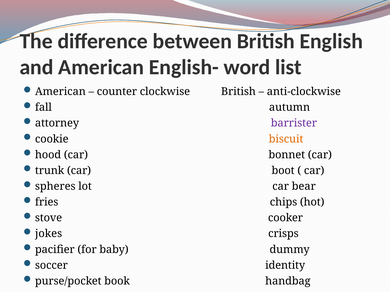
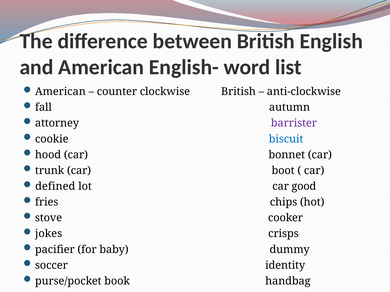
biscuit colour: orange -> blue (286, 139)
spheres: spheres -> defined (55, 187)
bear: bear -> good (304, 187)
